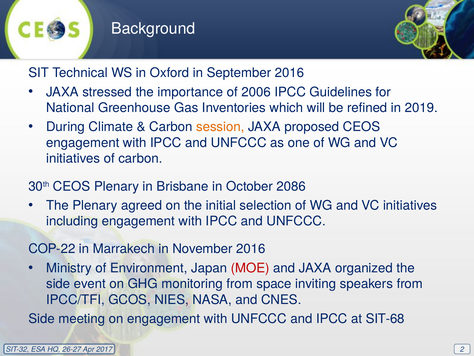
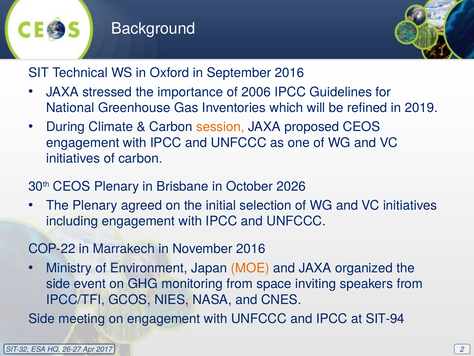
2086: 2086 -> 2026 (291, 186)
MOE colour: red -> orange (250, 268)
SIT-68: SIT-68 -> SIT-94 (385, 318)
